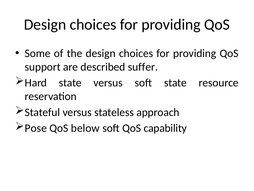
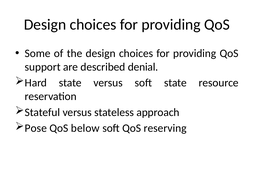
suffer: suffer -> denial (143, 67)
capability: capability -> reserving (165, 128)
